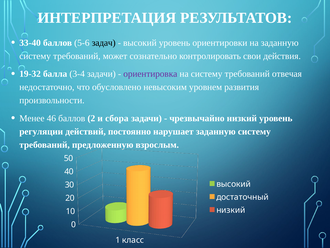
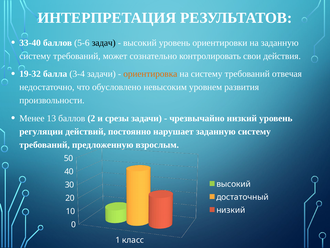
ориентировка colour: purple -> orange (150, 74)
46: 46 -> 13 (51, 118)
сбора: сбора -> срезы (117, 118)
